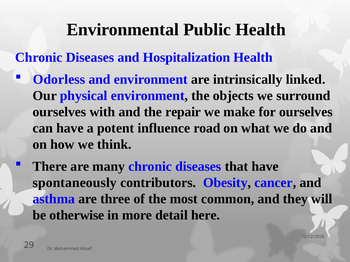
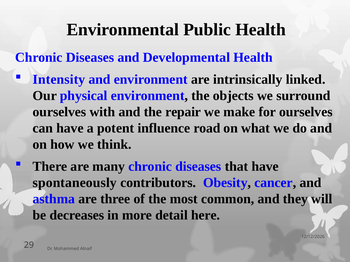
Hospitalization: Hospitalization -> Developmental (186, 58)
Odorless: Odorless -> Intensity (59, 79)
otherwise: otherwise -> decreases (77, 216)
